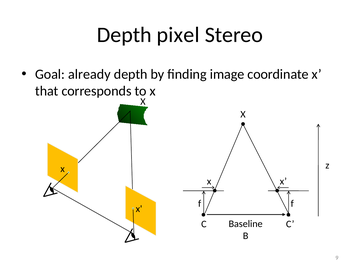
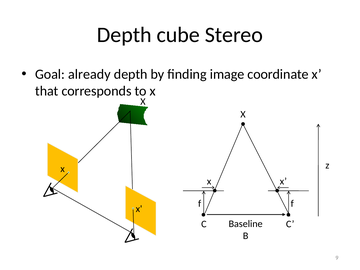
pixel: pixel -> cube (178, 35)
